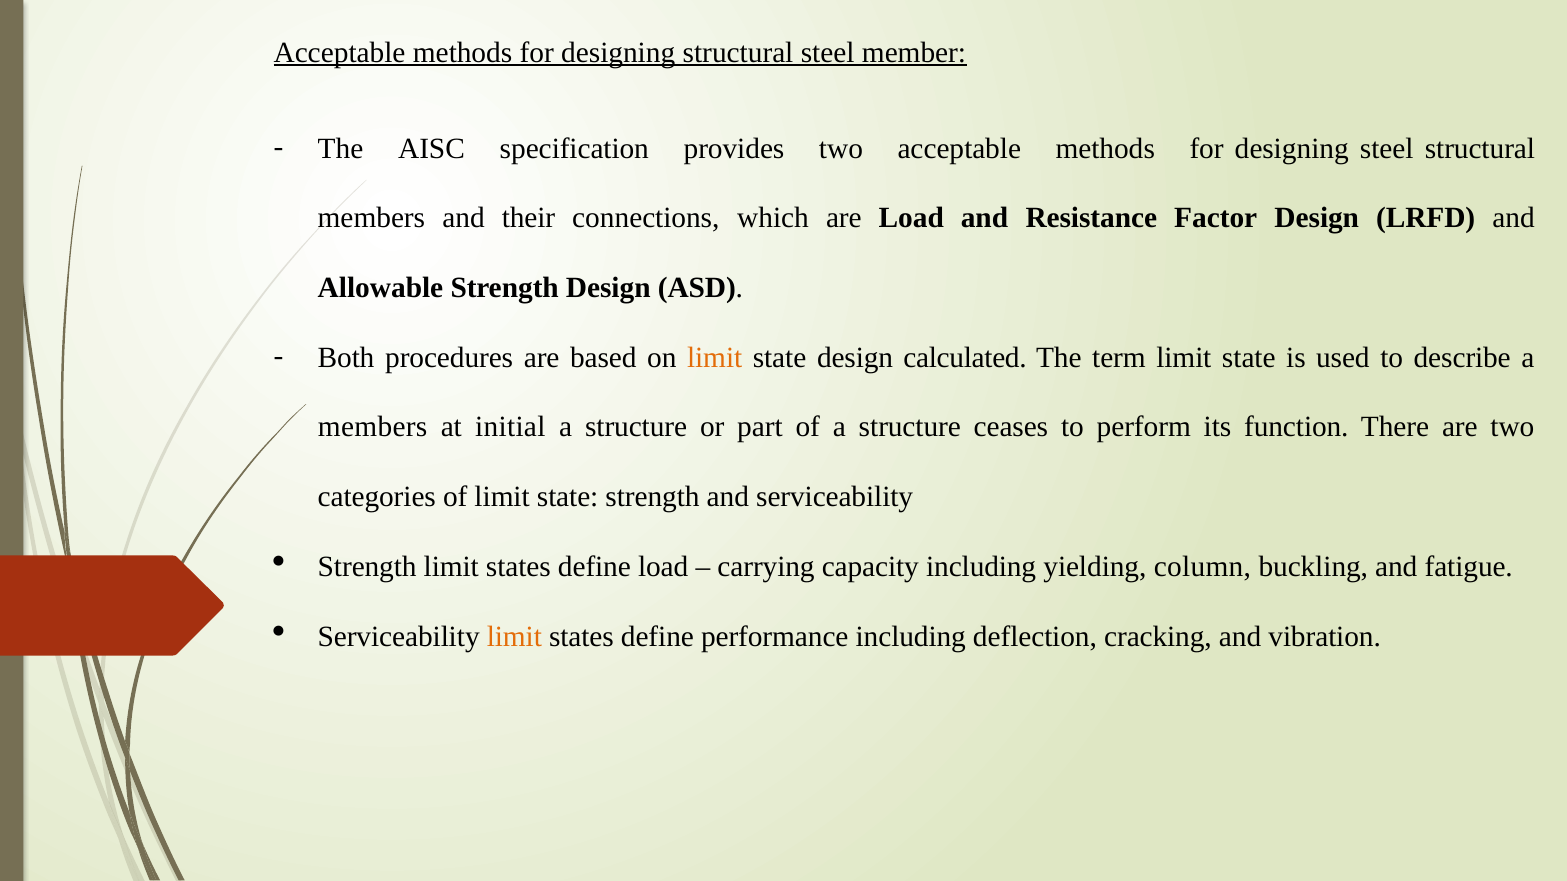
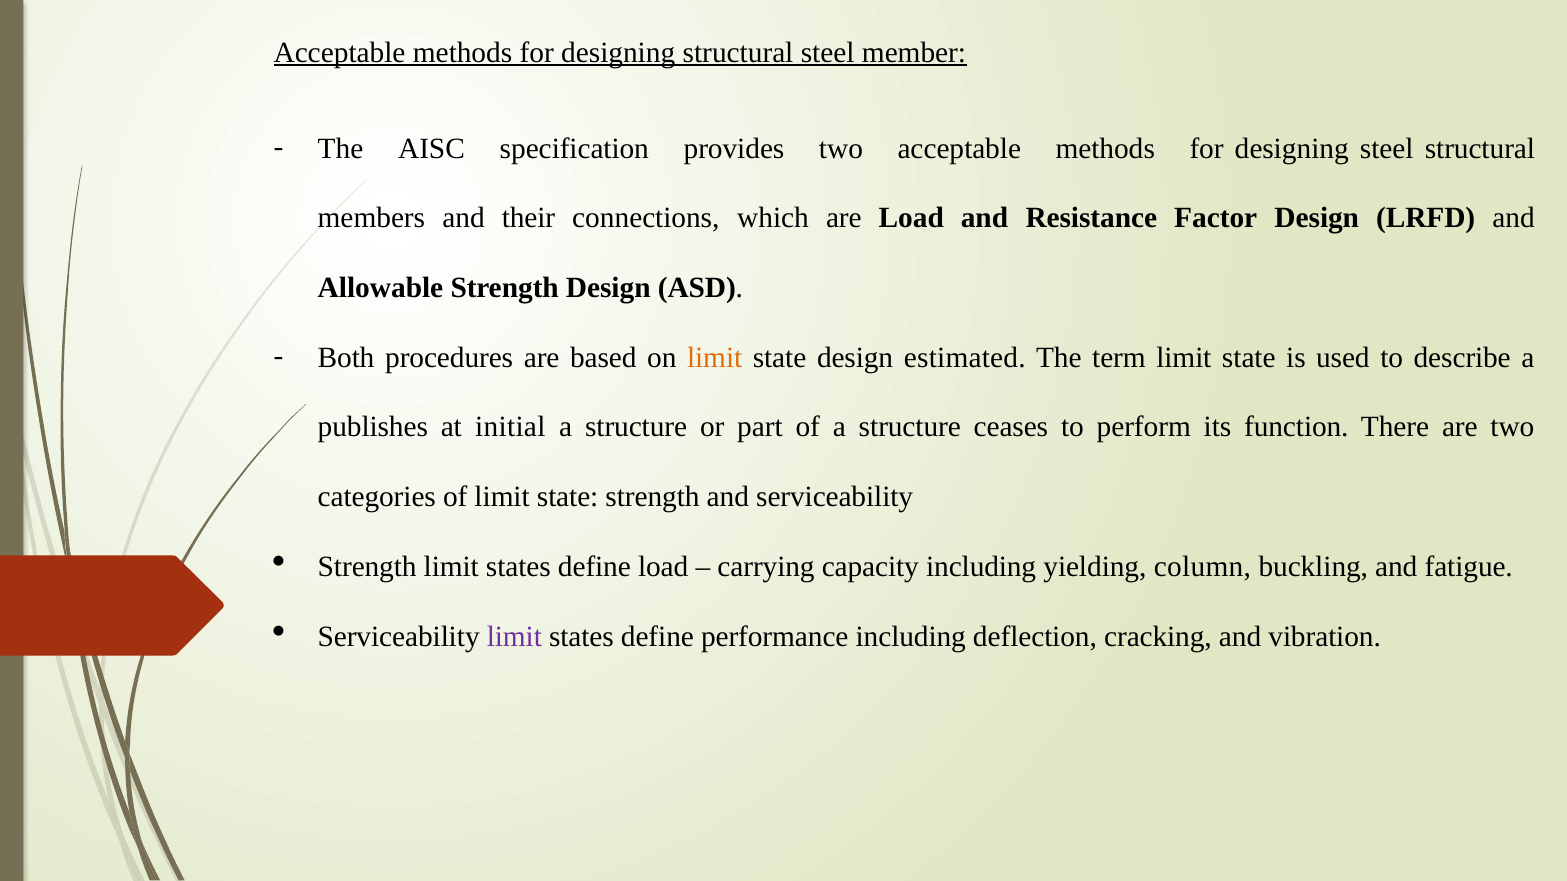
calculated: calculated -> estimated (965, 358)
members: members -> publishes (373, 427)
limit colour: orange -> purple (514, 637)
